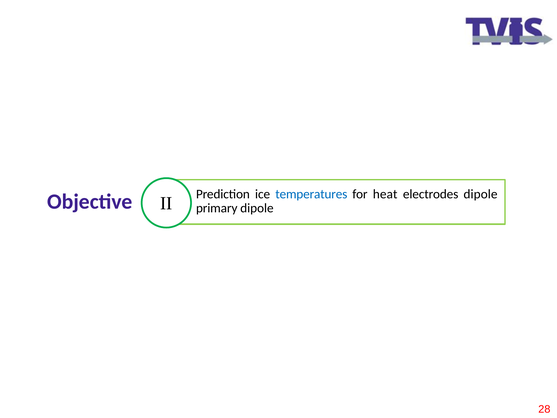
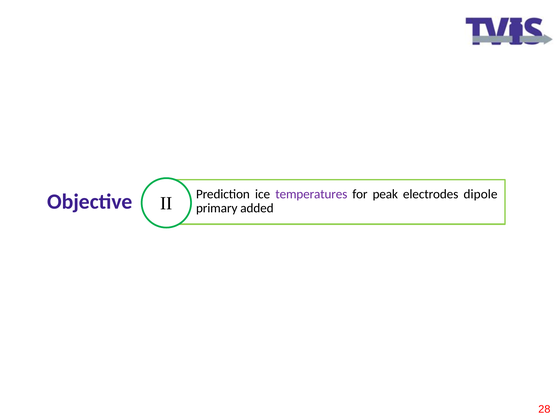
temperatures colour: blue -> purple (311, 194)
heat: heat -> peak (385, 194)
primary dipole: dipole -> added (257, 208)
